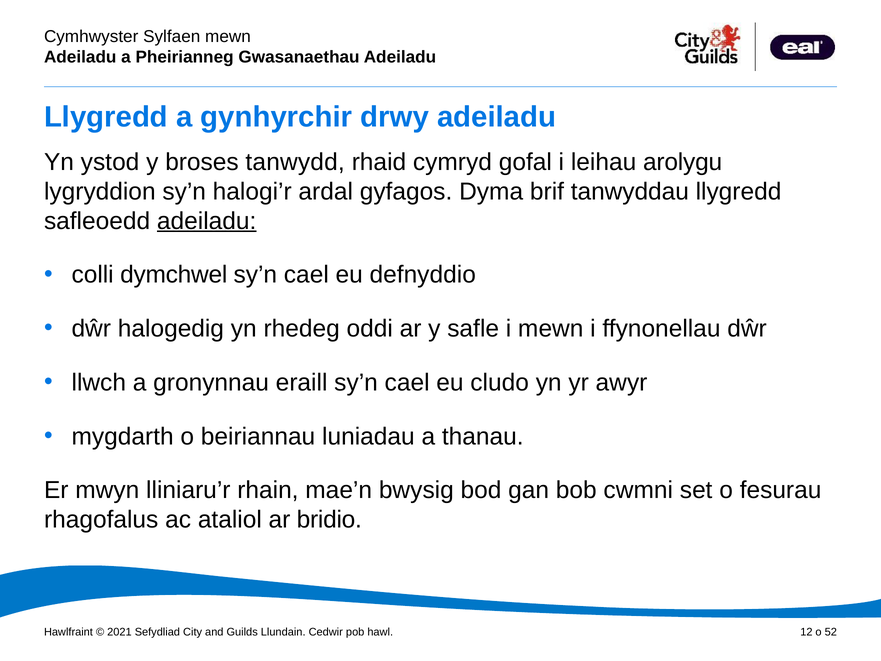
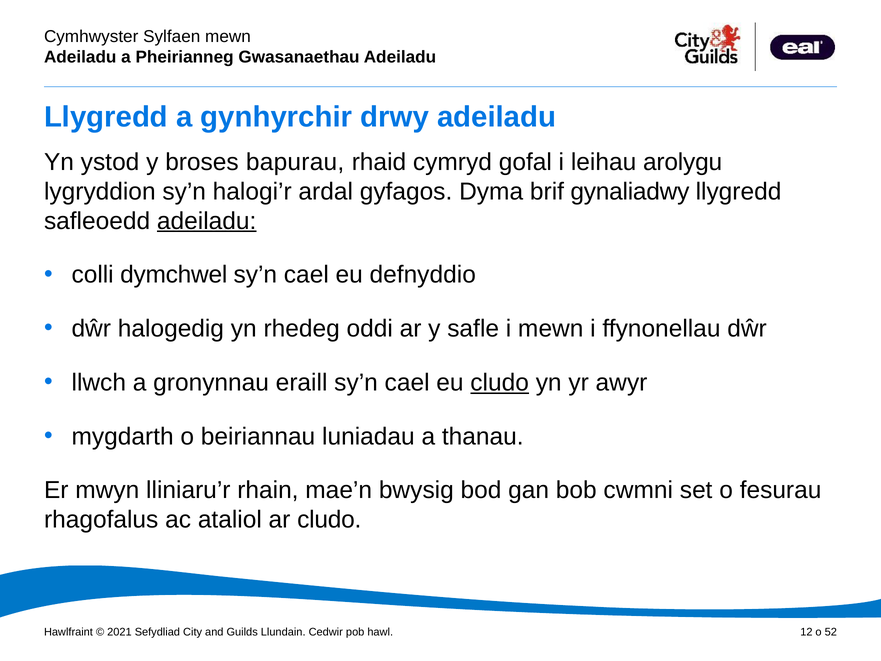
tanwydd: tanwydd -> bapurau (295, 162)
tanwyddau: tanwyddau -> gynaliadwy (630, 191)
cludo underline: none -> present (500, 382)
ar bridio: bridio -> cludo (329, 520)
